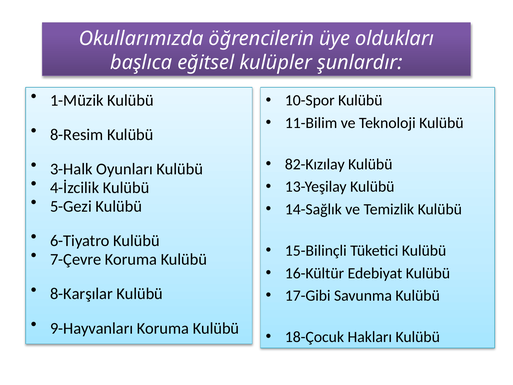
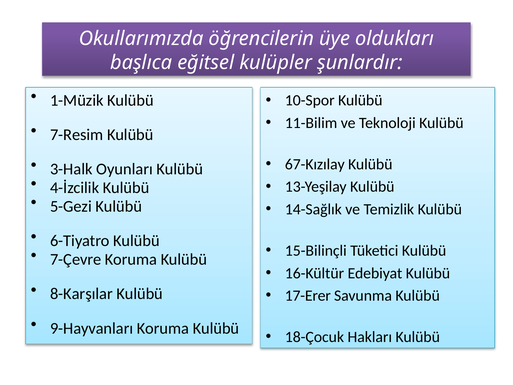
8-Resim: 8-Resim -> 7-Resim (77, 135)
82-Kızılay: 82-Kızılay -> 67-Kızılay (315, 164)
17-Gibi: 17-Gibi -> 17-Erer (308, 295)
